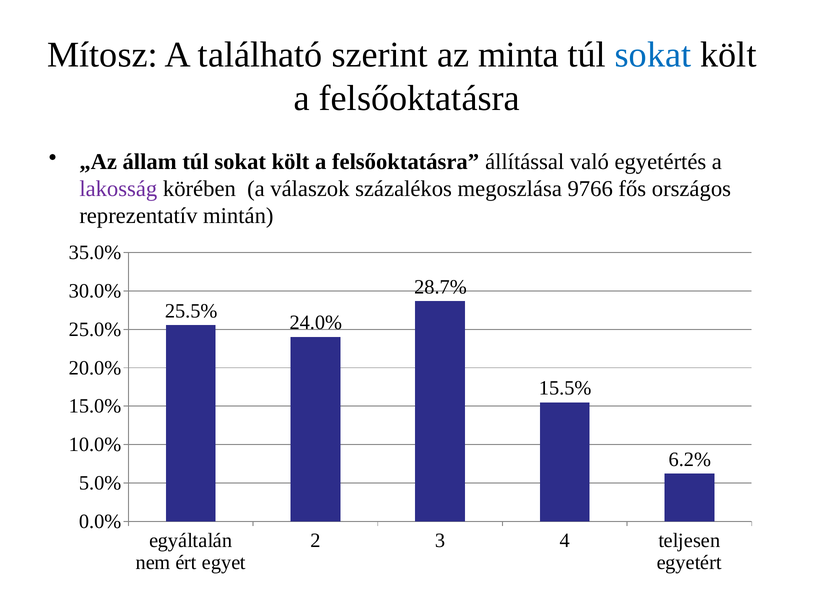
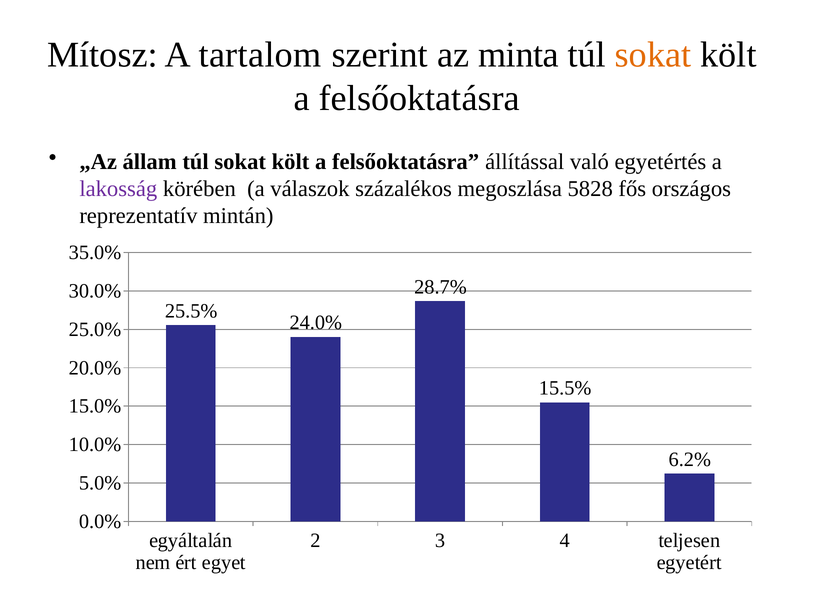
található: található -> tartalom (260, 55)
sokat colour: blue -> orange (653, 55)
9766: 9766 -> 5828 (590, 189)
